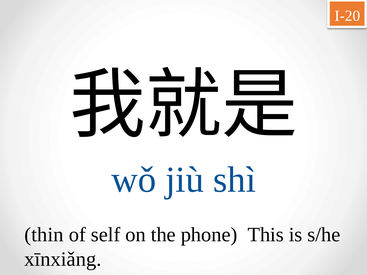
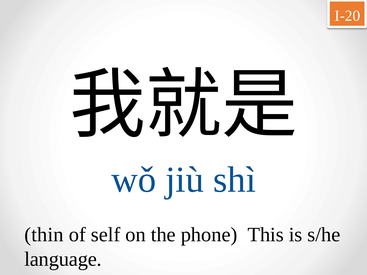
xīnxiǎng: xīnxiǎng -> language (63, 259)
